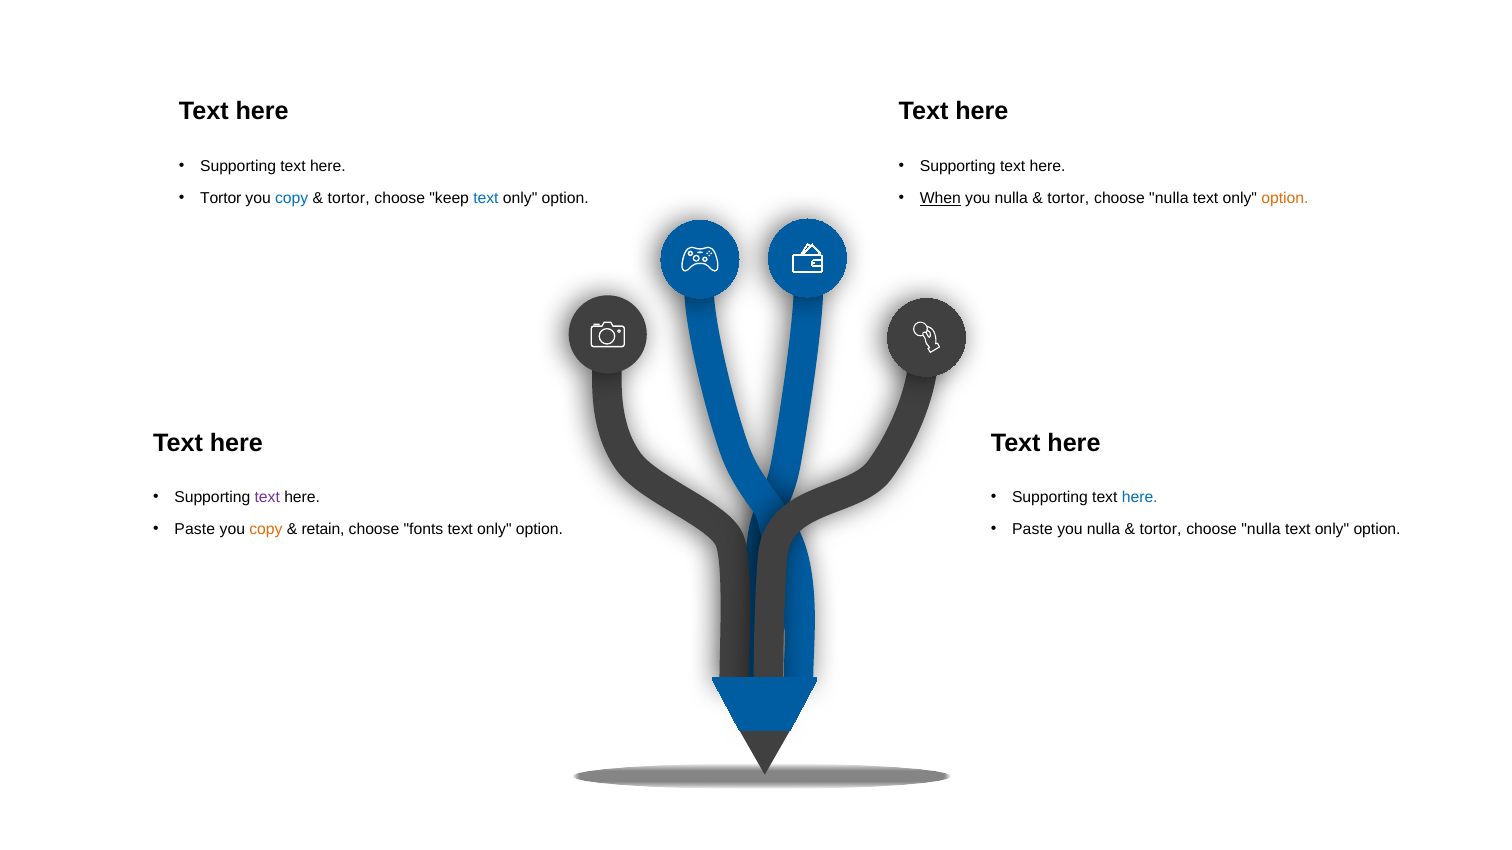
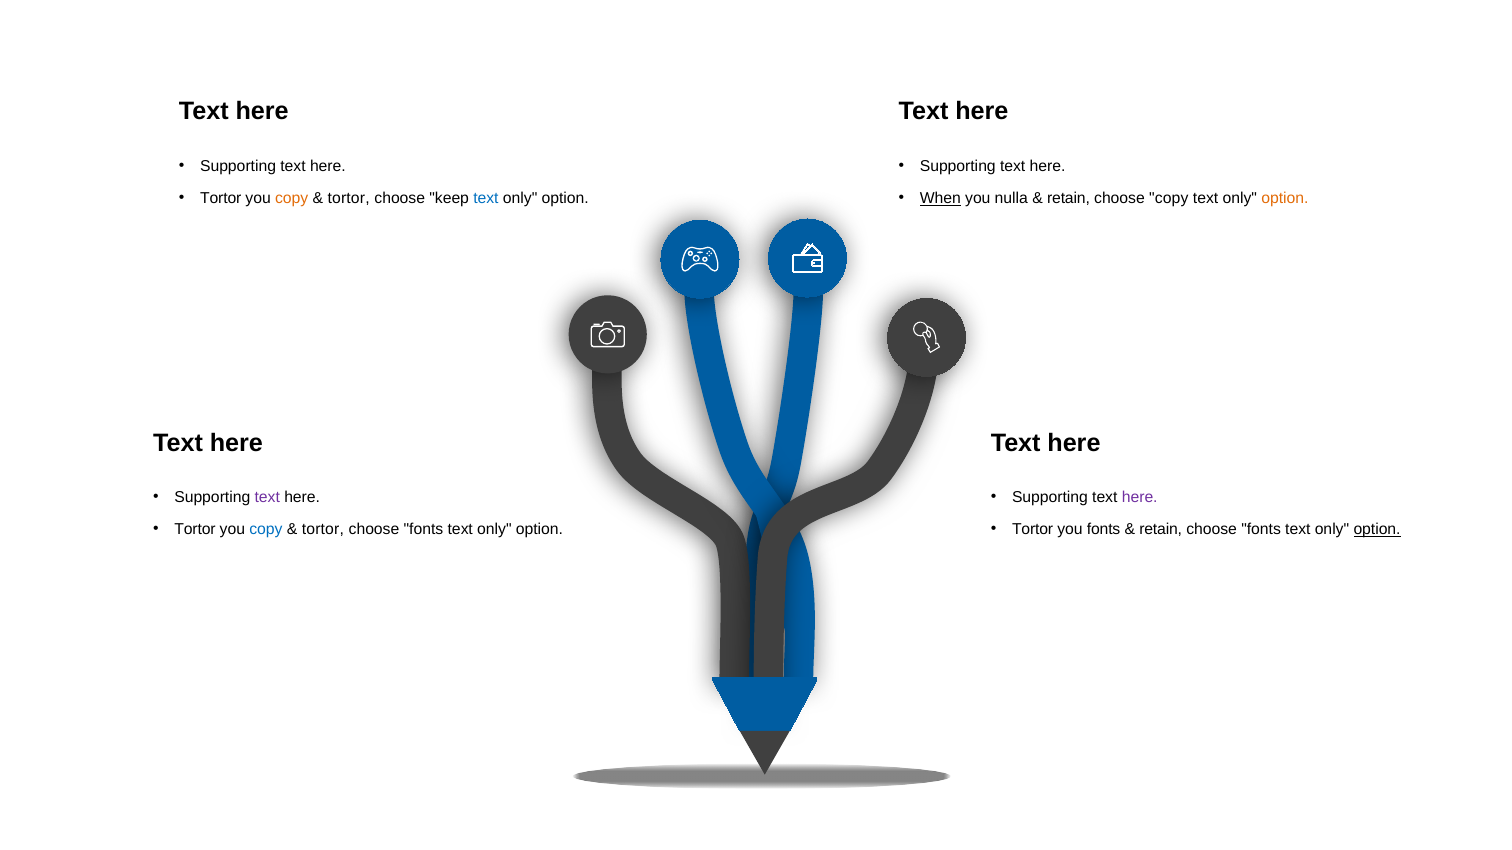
copy colour: blue -> orange (292, 198)
tortor: tortor -> retain (1068, 198)
nulla: nulla -> copy (1169, 198)
here colour: blue -> purple (1140, 498)
Paste: Paste -> Tortor (195, 530)
copy colour: orange -> blue (266, 530)
retain: retain -> tortor (323, 530)
Paste: Paste -> Tortor (1033, 530)
nulla: nulla -> fonts (1104, 530)
tortor: tortor -> retain (1161, 530)
nulla: nulla -> fonts (1261, 530)
option underline: none -> present (1377, 530)
